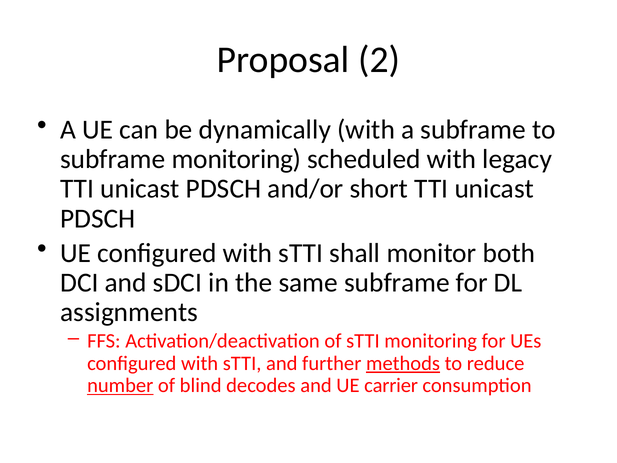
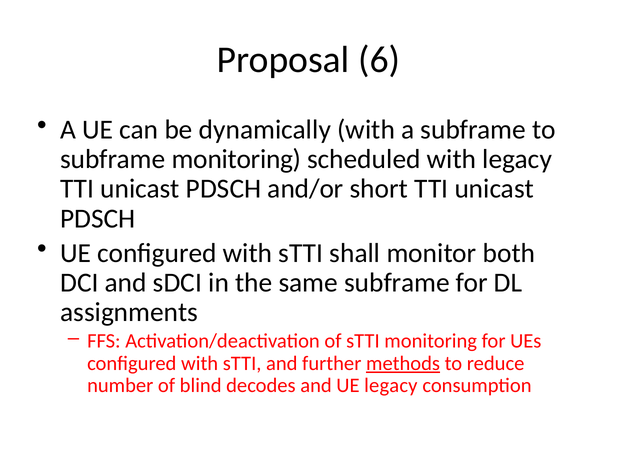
2: 2 -> 6 (379, 60)
number underline: present -> none (120, 385)
UE carrier: carrier -> legacy (391, 385)
